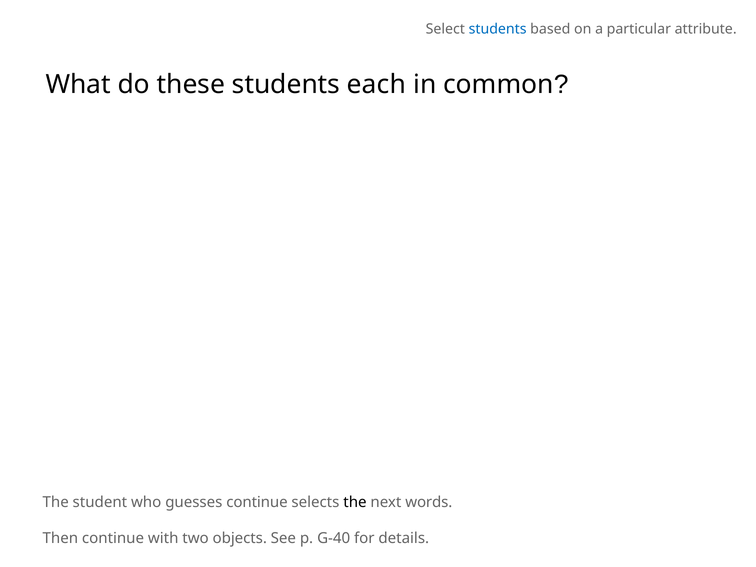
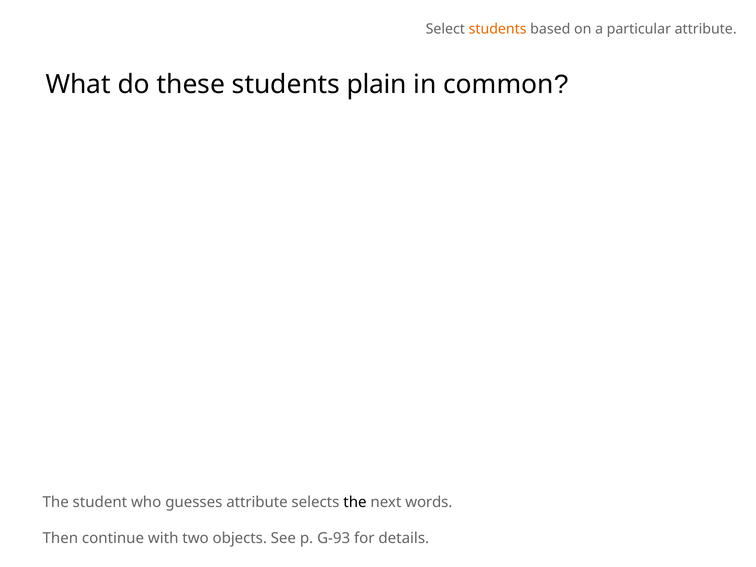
students colour: blue -> orange (498, 29)
each: each -> plain (377, 84)
guesses continue: continue -> attribute (257, 502)
G-40: G-40 -> G-93 (334, 538)
